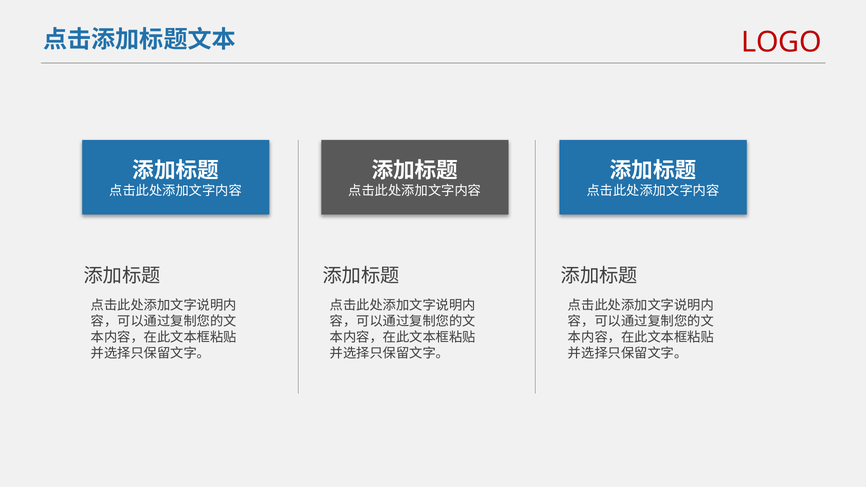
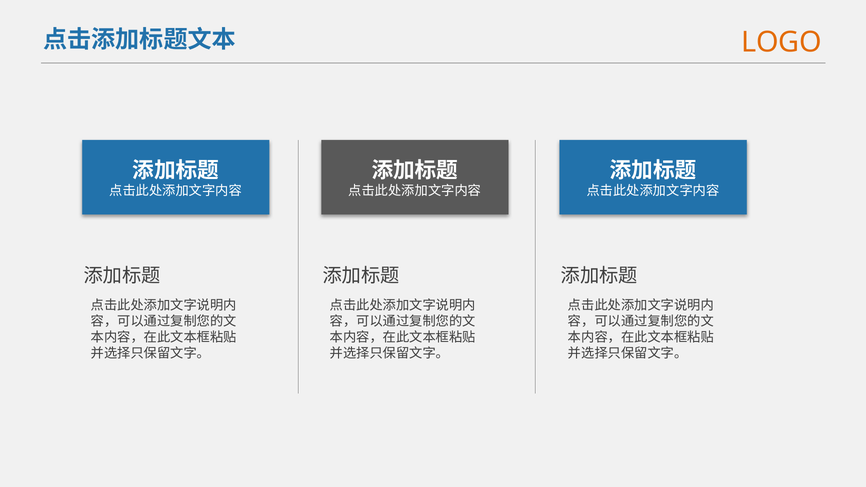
LOGO colour: red -> orange (781, 42)
